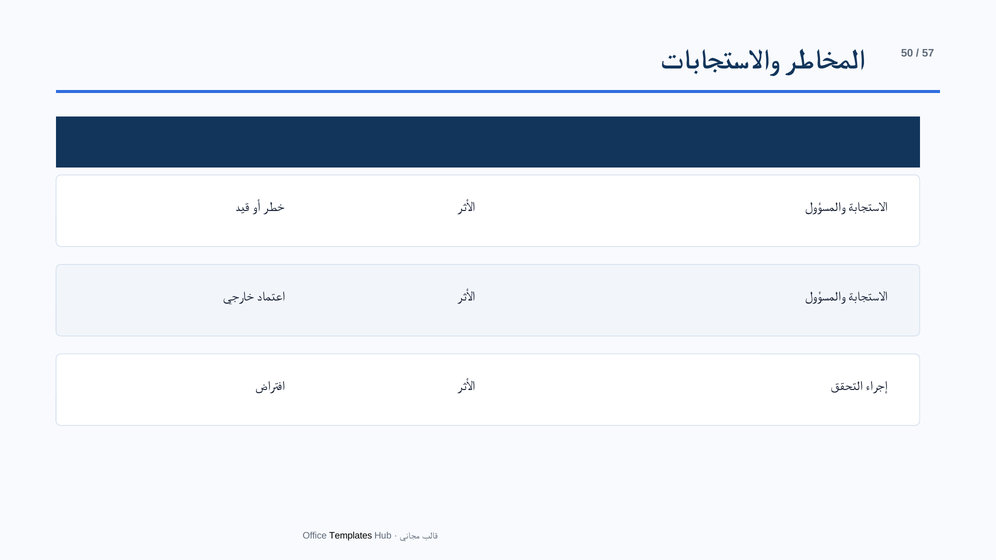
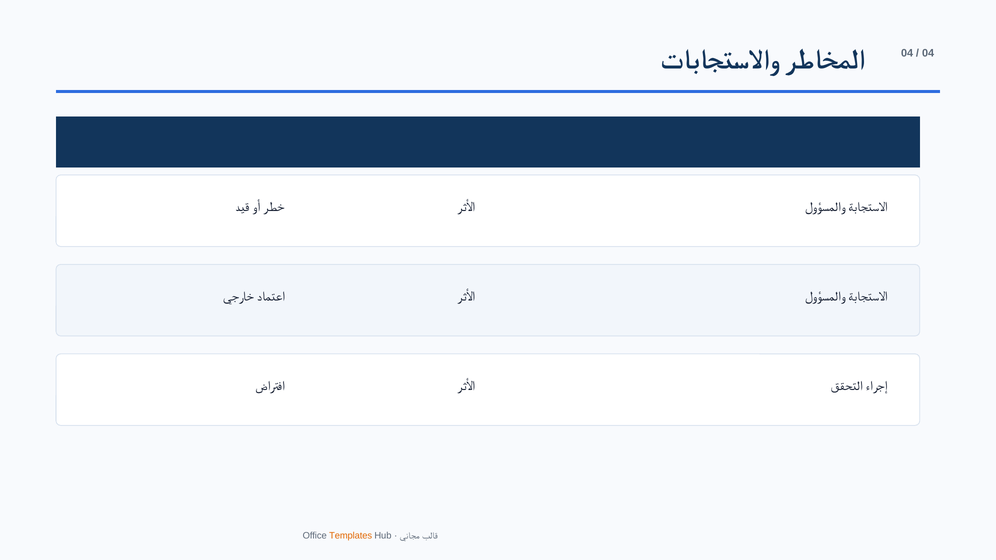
50: 50 -> 04 (907, 53)
57: 57 -> 04 (928, 53)
Templates colour: black -> orange (351, 536)
